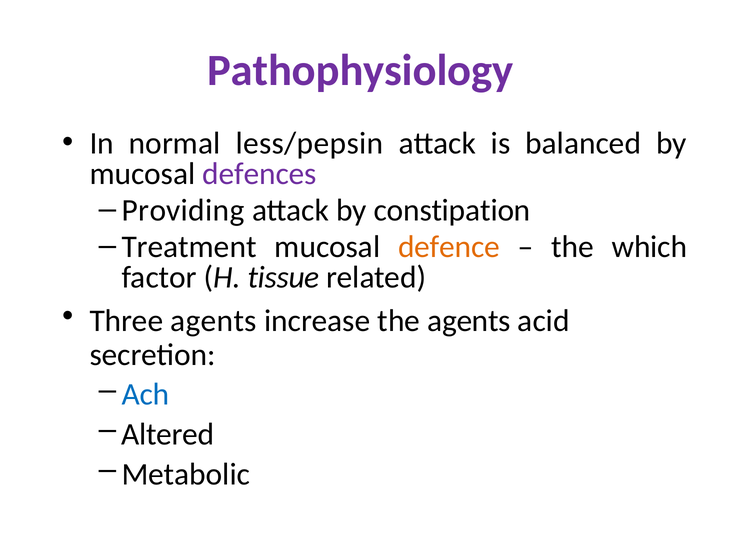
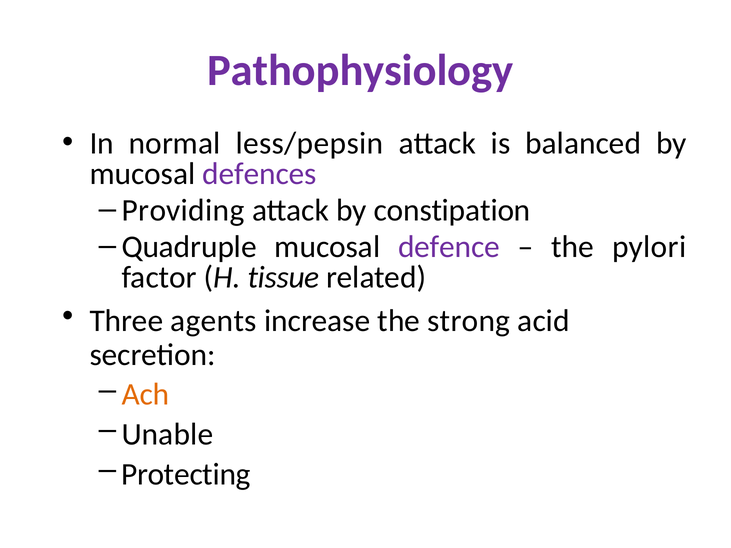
Treatment: Treatment -> Quadruple (189, 247)
defence colour: orange -> purple (449, 247)
which: which -> pylori (649, 247)
the agents: agents -> strong (469, 321)
Ach colour: blue -> orange (146, 395)
Altered: Altered -> Unable (167, 435)
Metabolic: Metabolic -> Protecting (186, 474)
